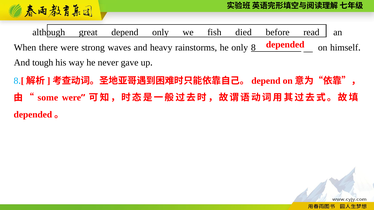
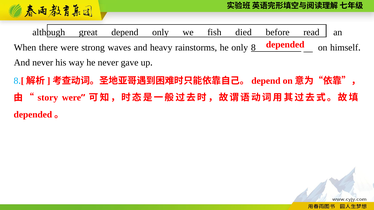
And tough: tough -> never (43, 63)
some: some -> story (48, 98)
